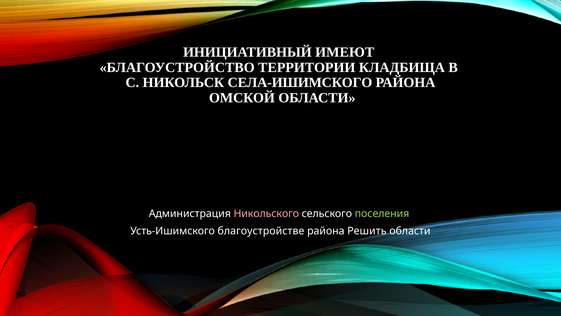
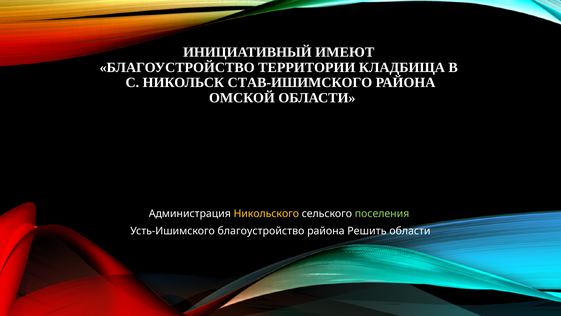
СЕЛА-ИШИМСКОГО: СЕЛА-ИШИМСКОГО -> СТАВ-ИШИМСКОГО (300, 83)
Никольского colour: pink -> yellow (266, 213)
Усть-Ишимского благоустройстве: благоустройстве -> благоустройство (261, 231)
